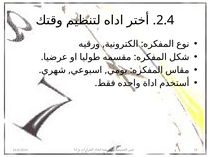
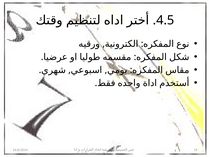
2.4: 2.4 -> 4.5 (165, 20)
